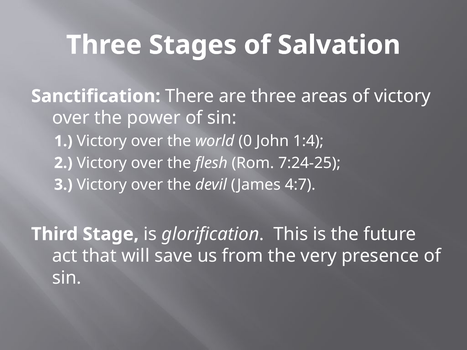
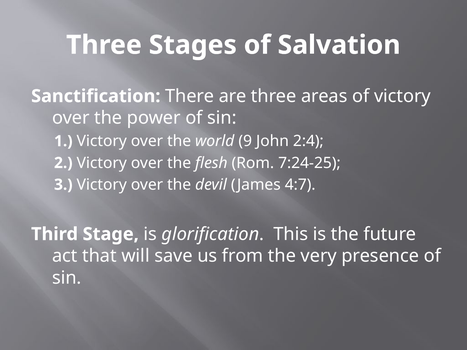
0: 0 -> 9 (245, 141)
1:4: 1:4 -> 2:4 (308, 141)
